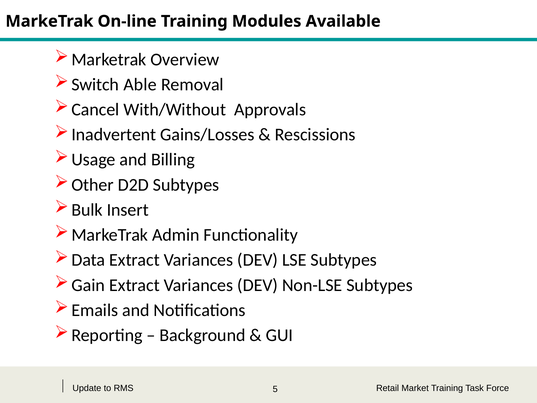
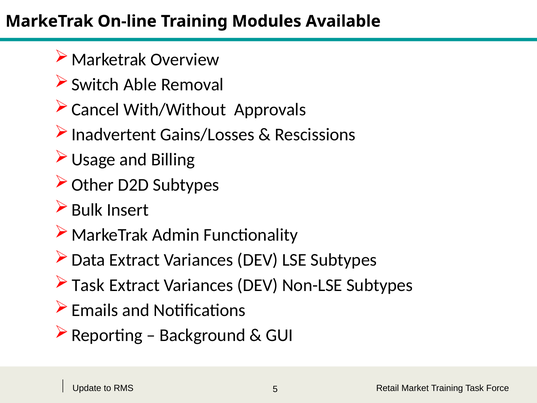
Gain: Gain -> Task (88, 285)
